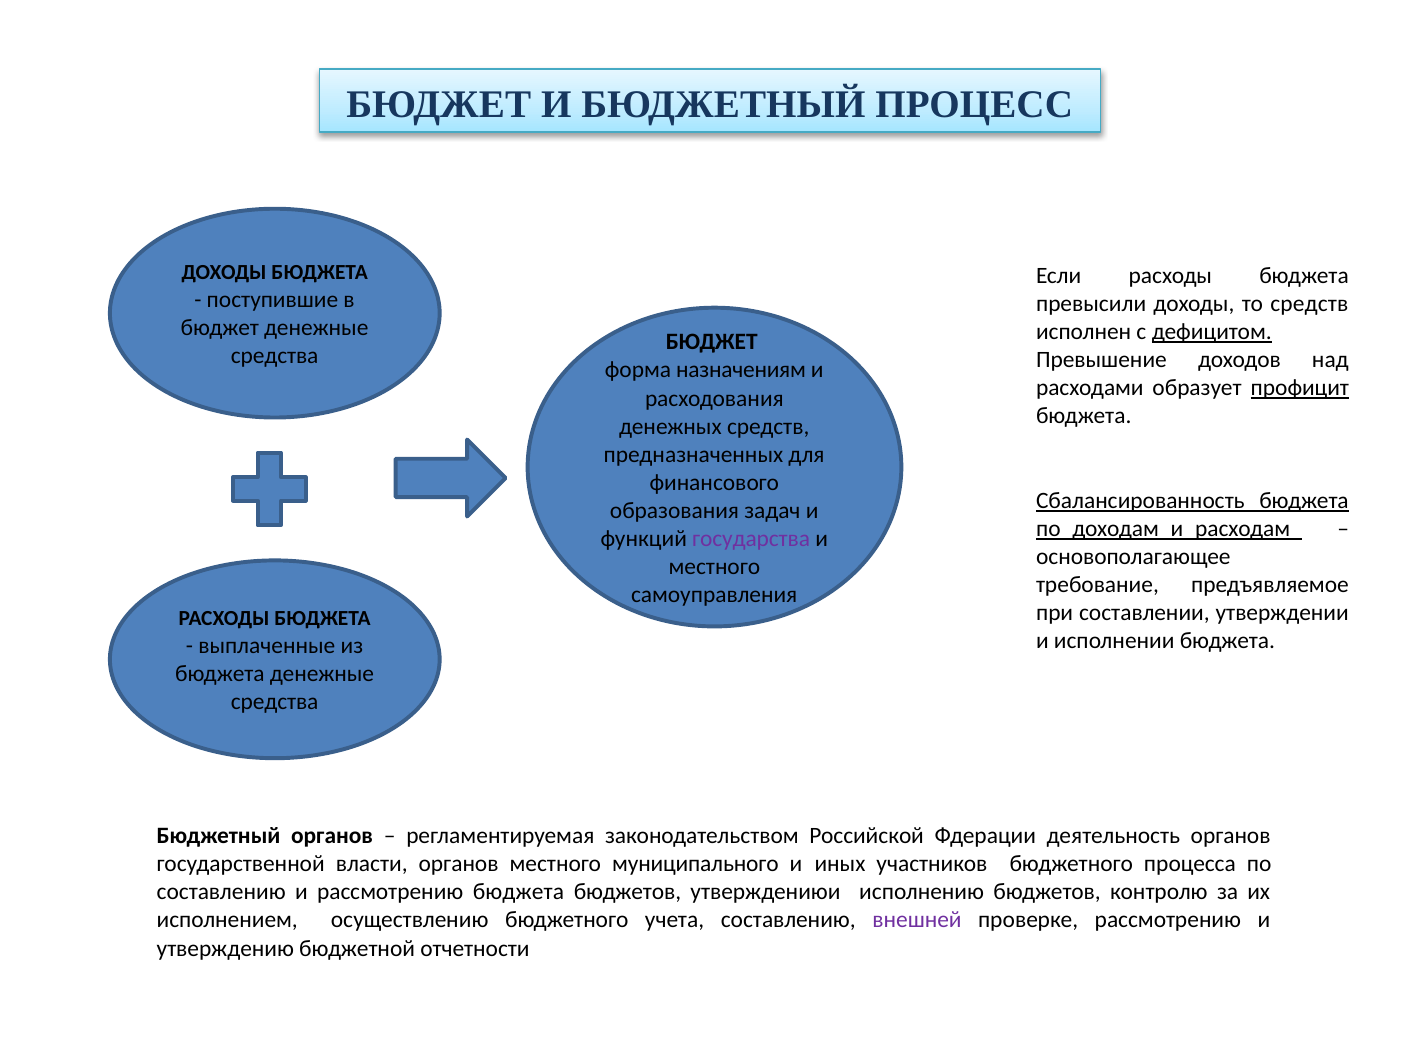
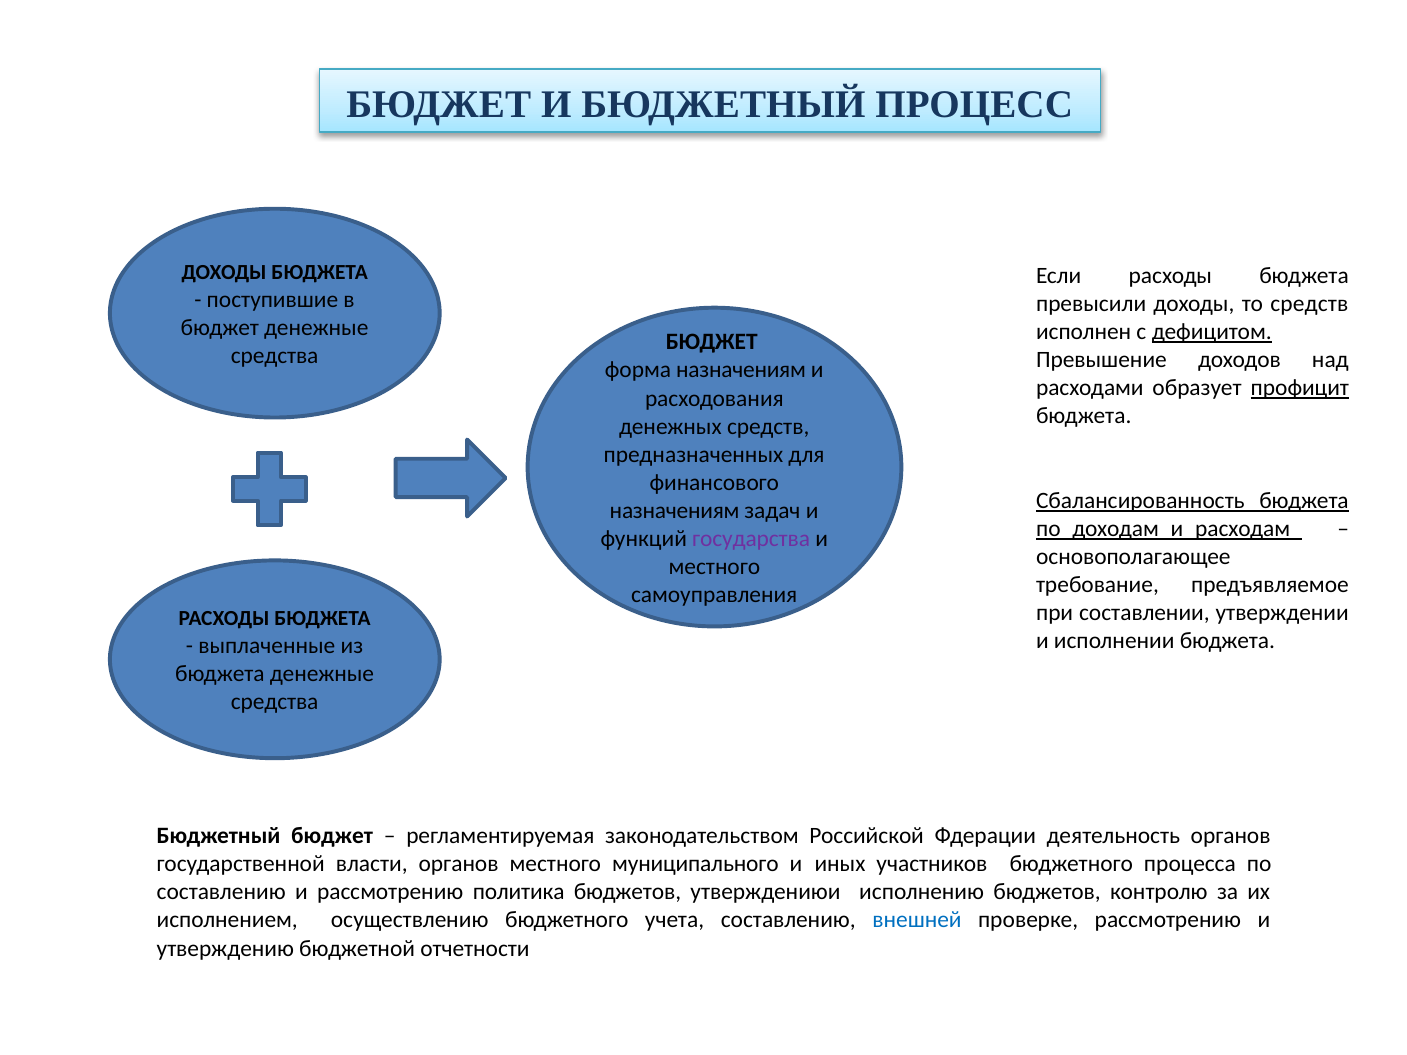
образования: образования -> назначениям (675, 511)
Бюджетный органов: органов -> бюджет (332, 836)
рассмотрению бюджета: бюджета -> политика (519, 892)
внешней colour: purple -> blue (917, 920)
